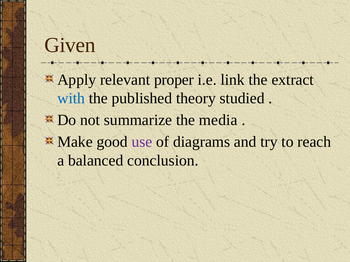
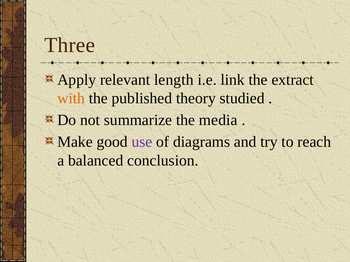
Given: Given -> Three (70, 45)
proper: proper -> length (174, 80)
with colour: blue -> orange (71, 98)
